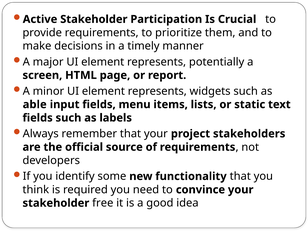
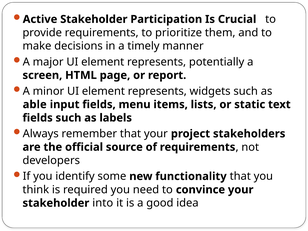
free: free -> into (103, 203)
